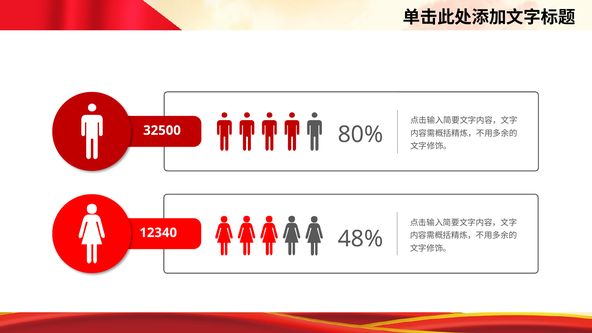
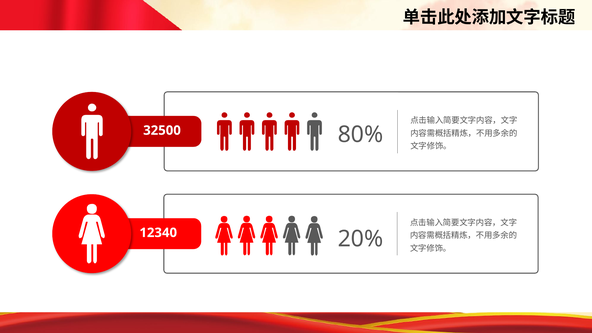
48%: 48% -> 20% (361, 239)
